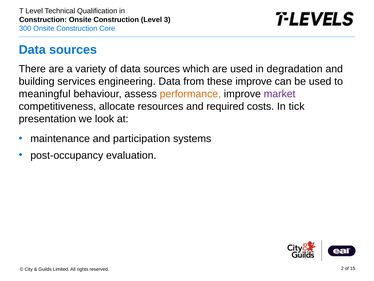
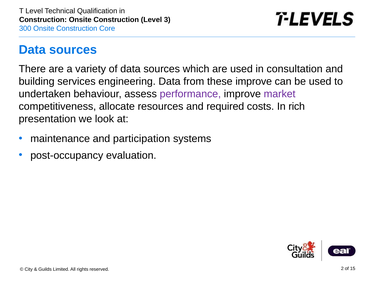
degradation: degradation -> consultation (295, 69)
meaningful: meaningful -> undertaken (45, 94)
performance colour: orange -> purple (190, 94)
tick: tick -> rich (297, 106)
